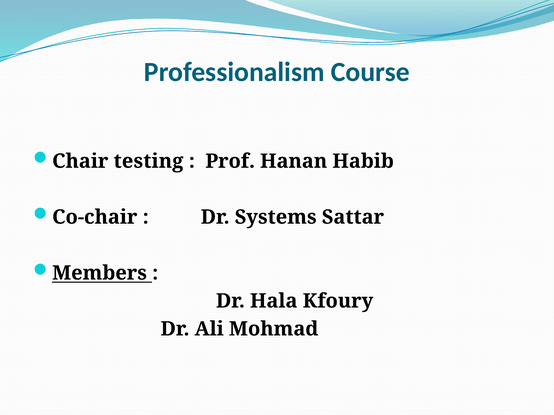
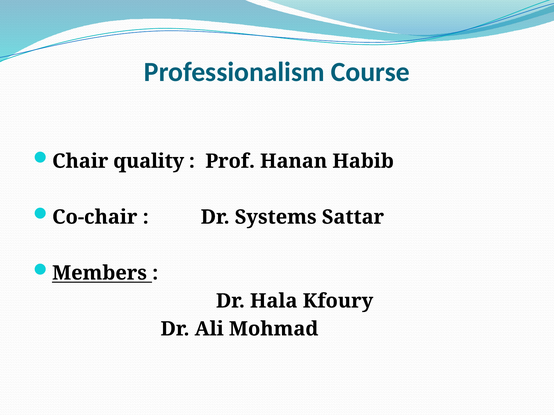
testing: testing -> quality (149, 161)
